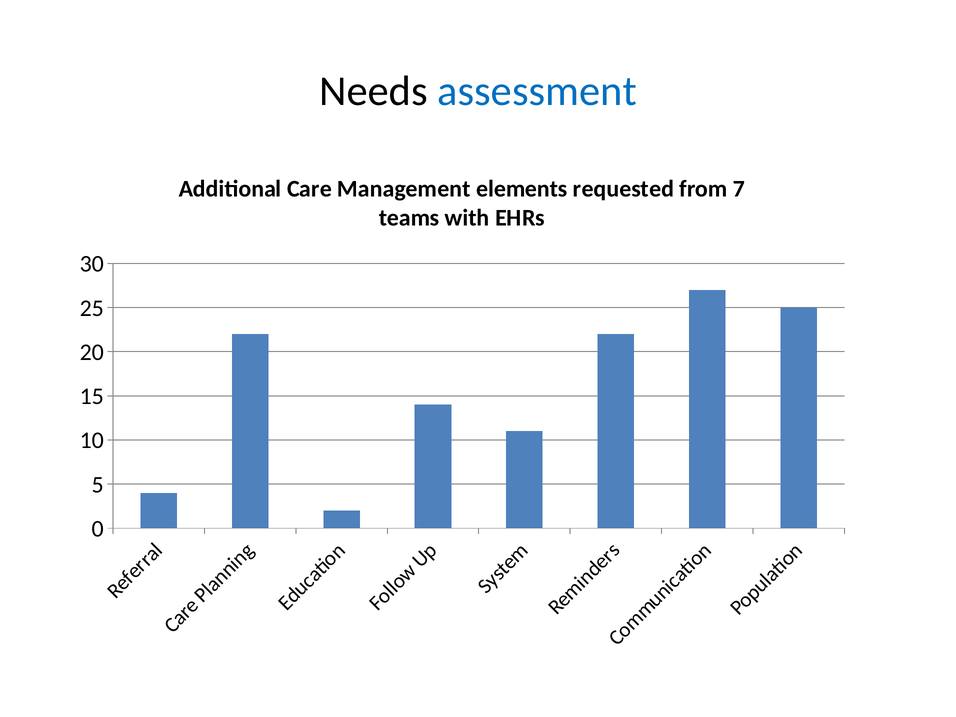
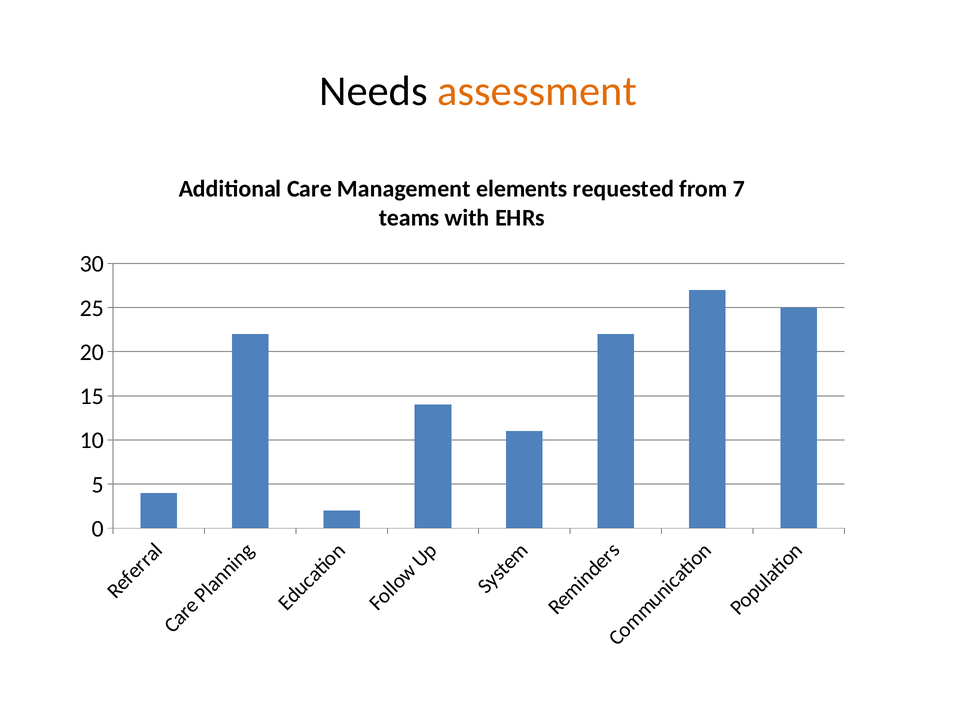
assessment colour: blue -> orange (537, 91)
